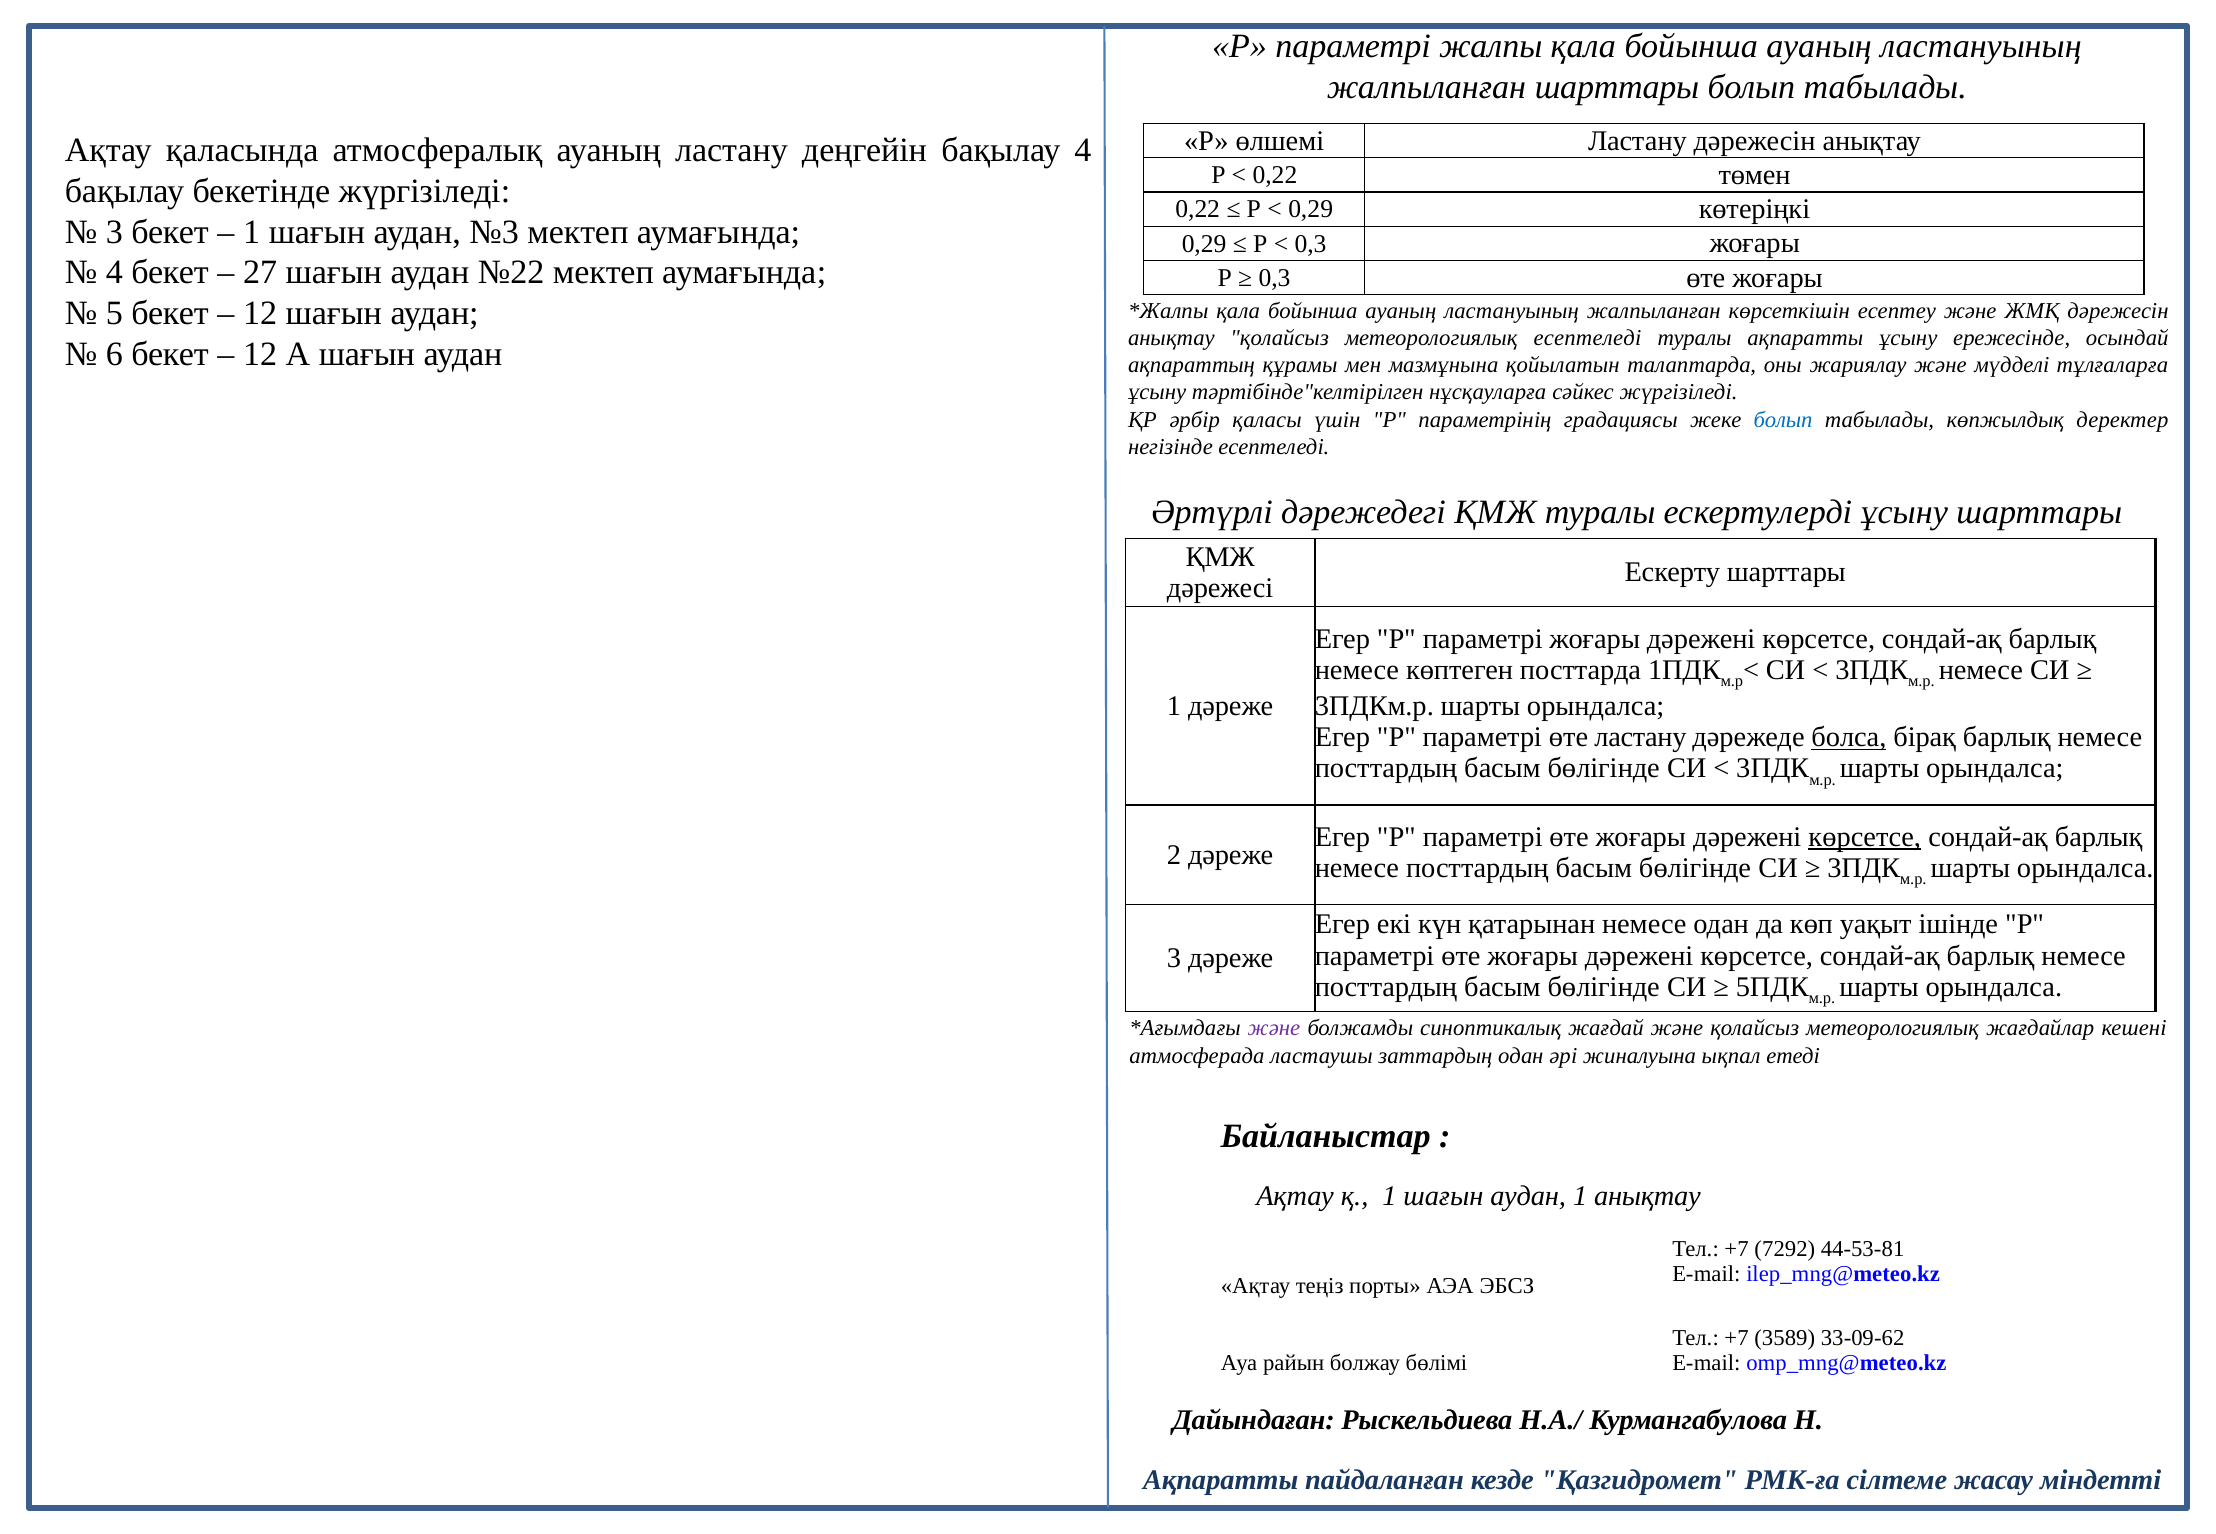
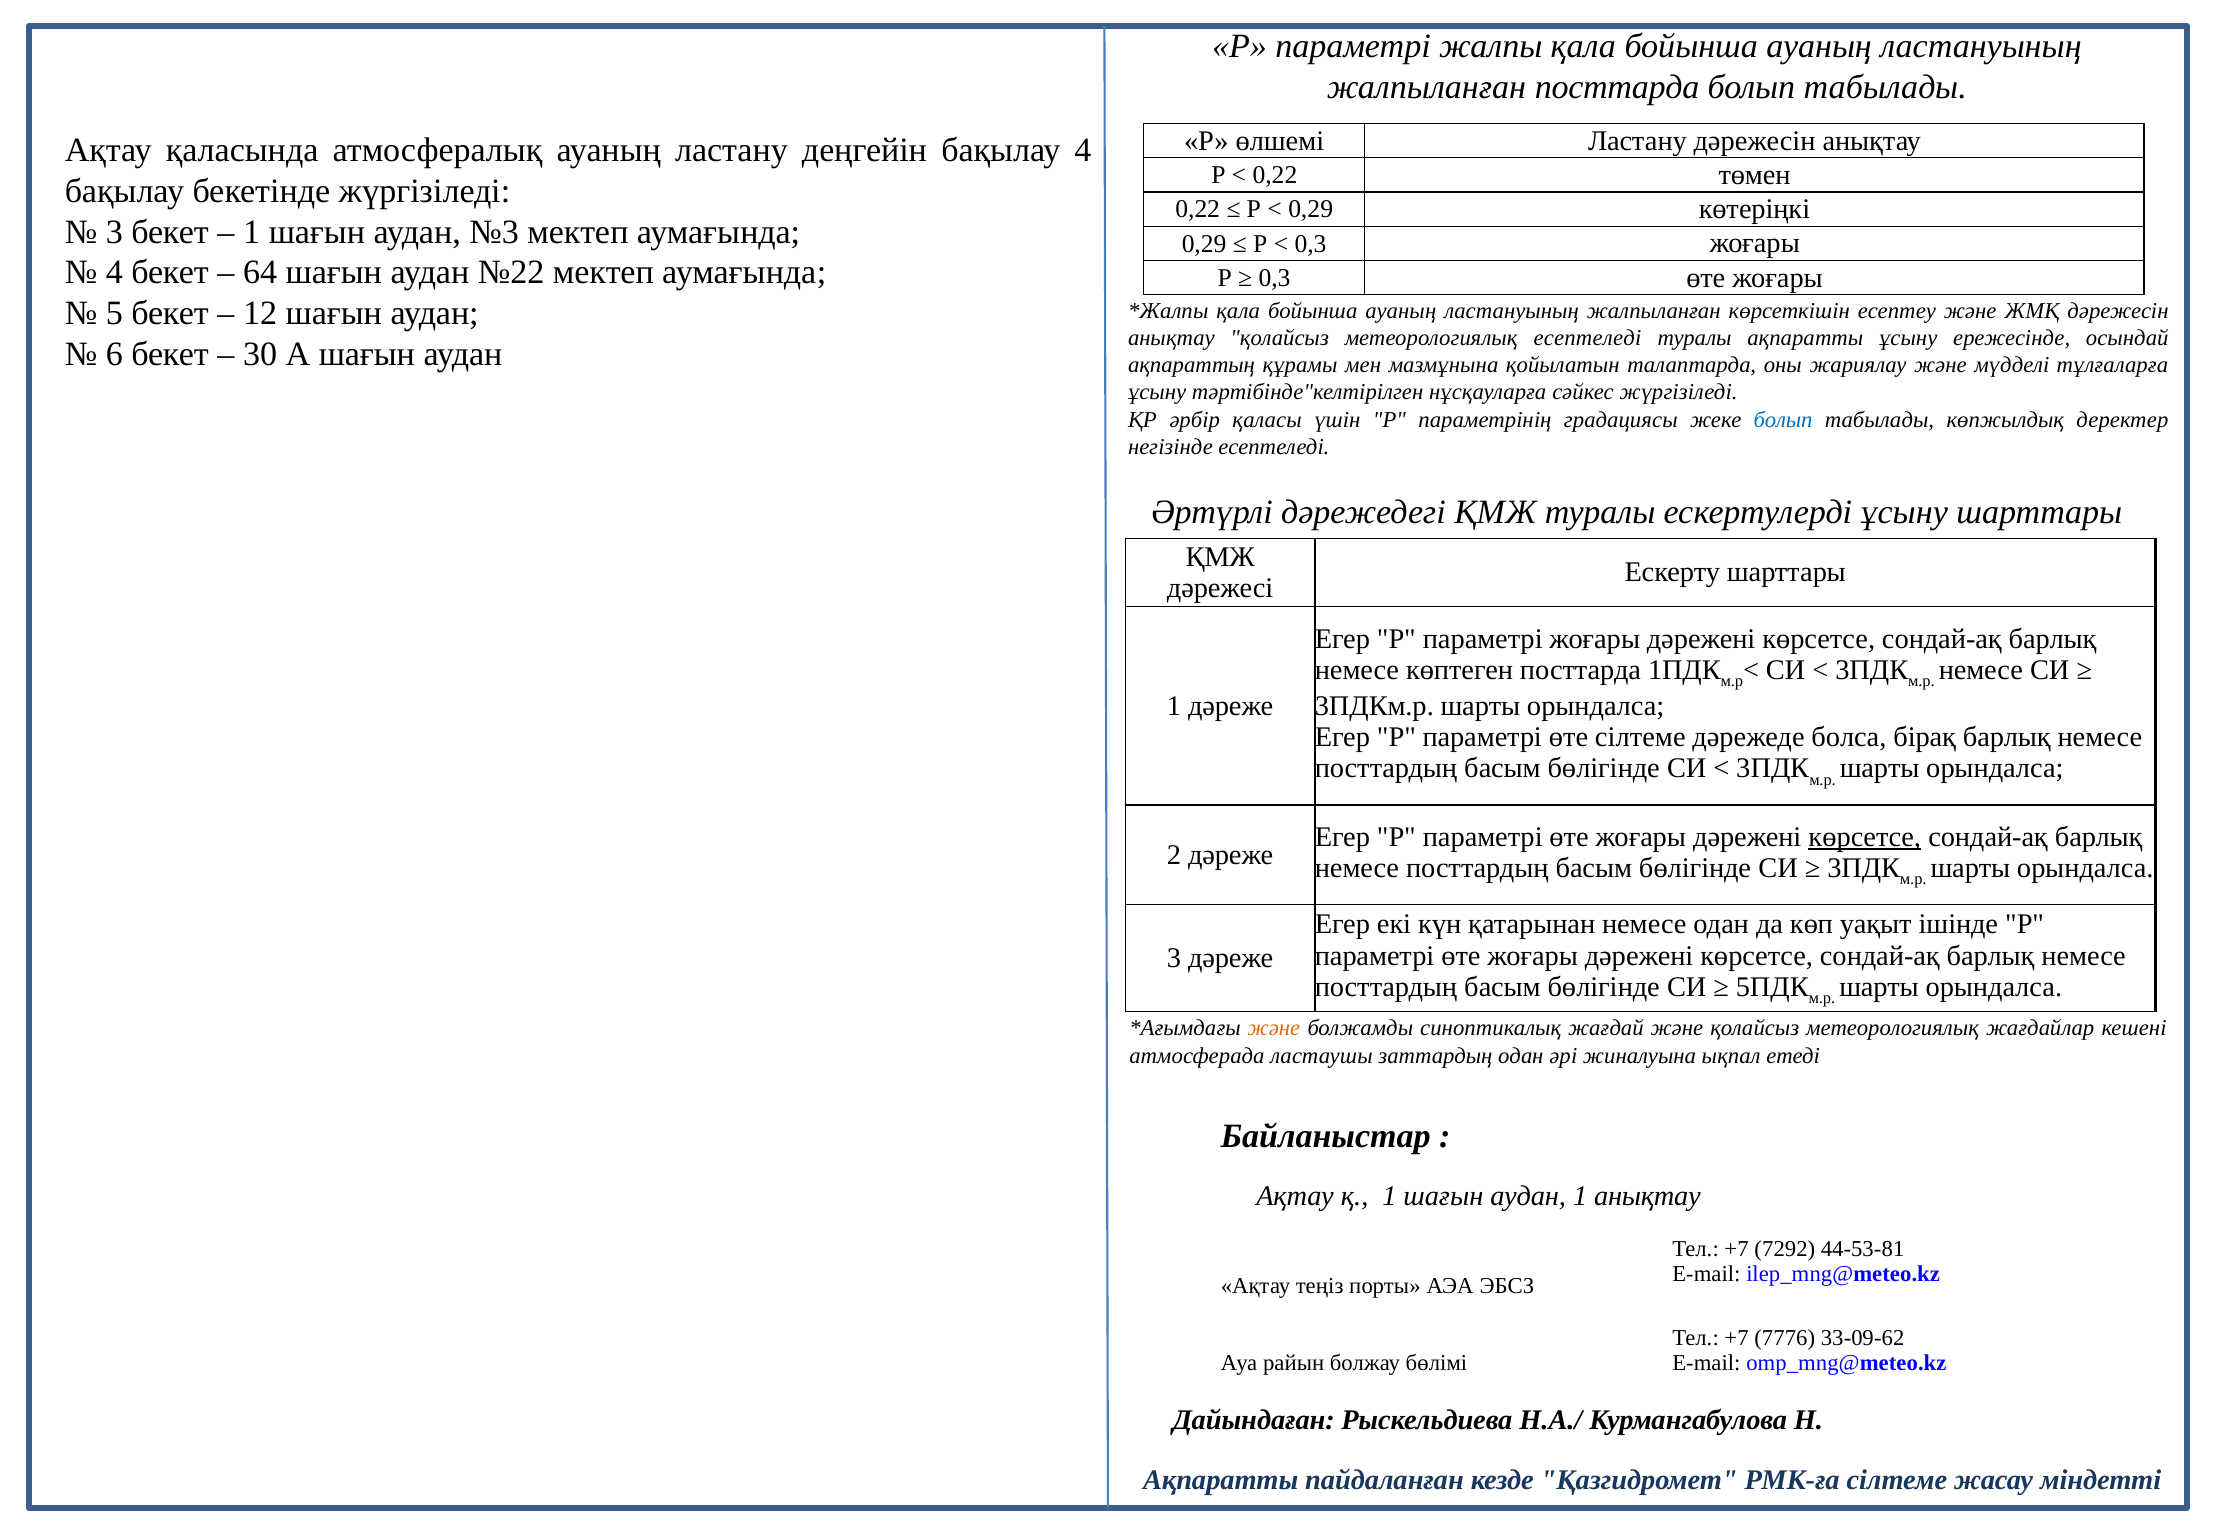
жалпыланған шарттары: шарттары -> посттарда (1617, 88)
27: 27 -> 64 (260, 273)
12: 12 -> 30 (260, 355)
өте ластану: ластану -> сілтеме (1640, 737)
болса underline: present -> none (1849, 737)
және colour: purple -> orange (1274, 1028)
3589: 3589 -> 7776 (1785, 1338)
